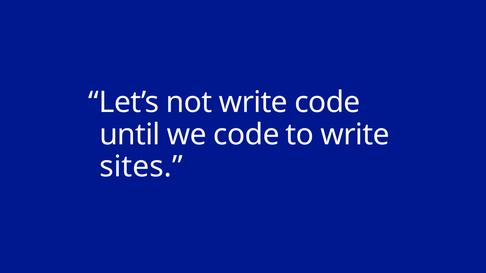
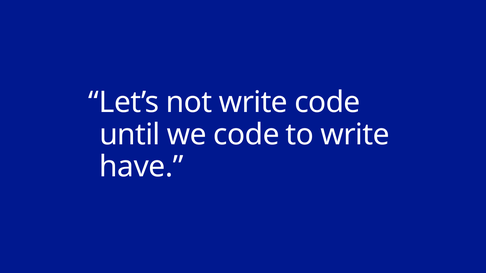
sites: sites -> have (141, 167)
